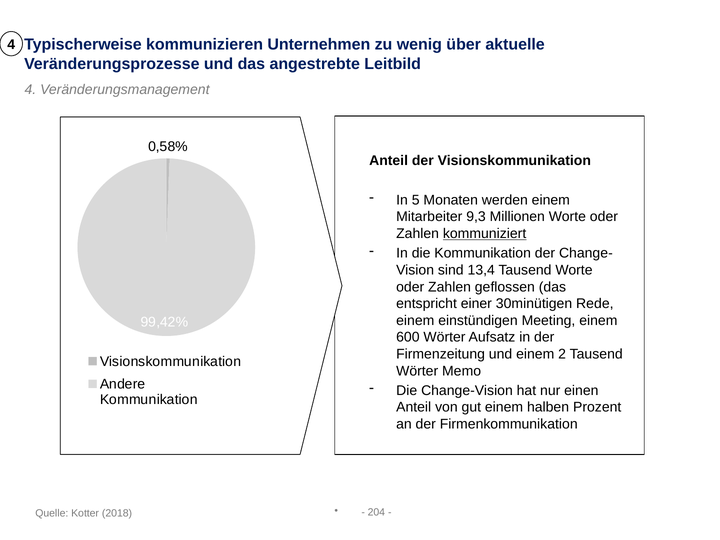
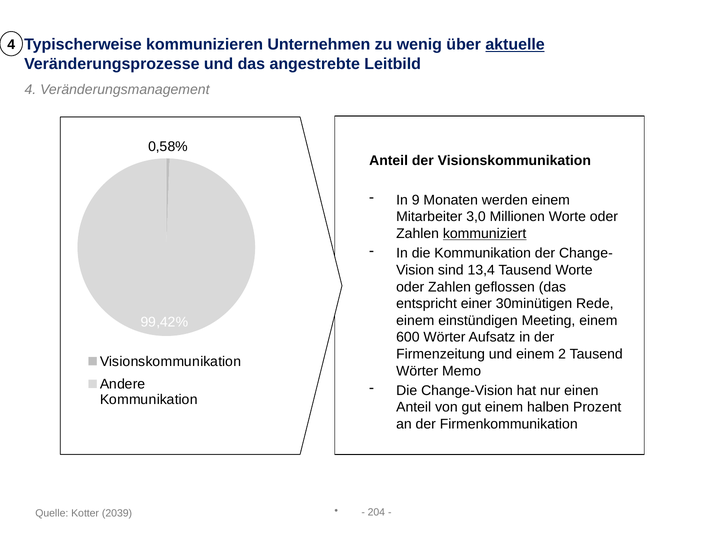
aktuelle underline: none -> present (515, 45)
5: 5 -> 9 (416, 200)
9,3: 9,3 -> 3,0 (476, 217)
2018: 2018 -> 2039 (117, 513)
